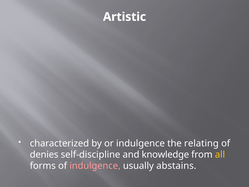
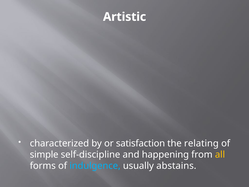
or indulgence: indulgence -> satisfaction (141, 143)
denies: denies -> simple (44, 154)
knowledge: knowledge -> happening (165, 154)
indulgence colour: pink -> light blue (95, 166)
